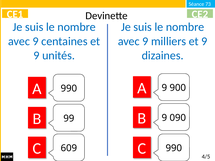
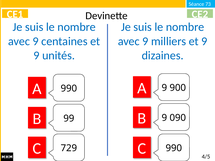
609: 609 -> 729 (69, 148)
